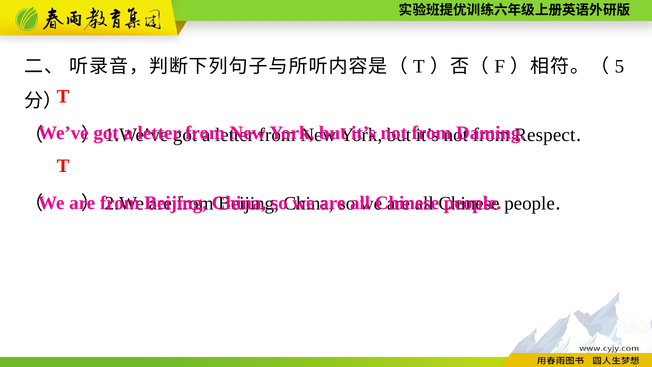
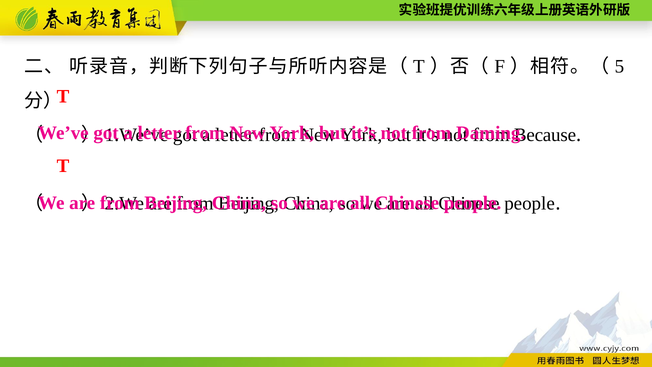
Respect: Respect -> Because (545, 135)
